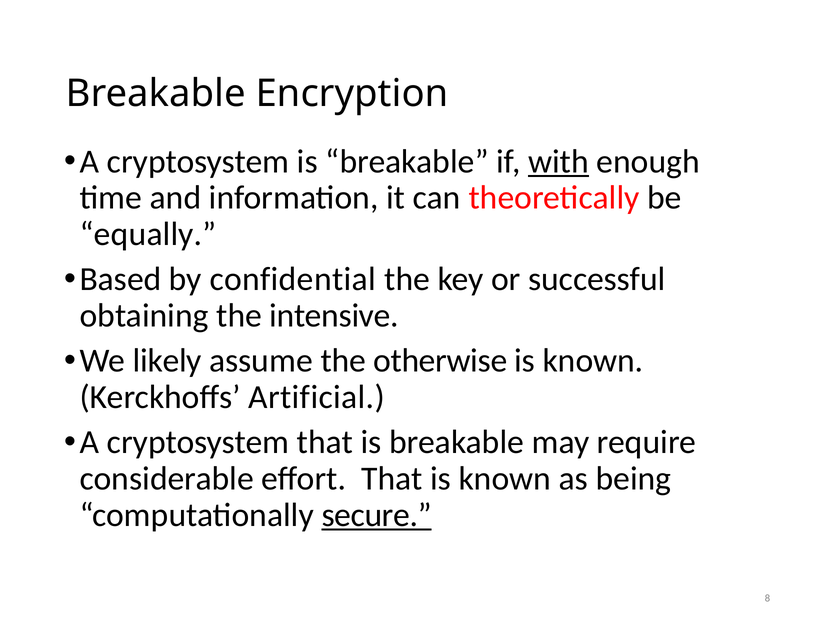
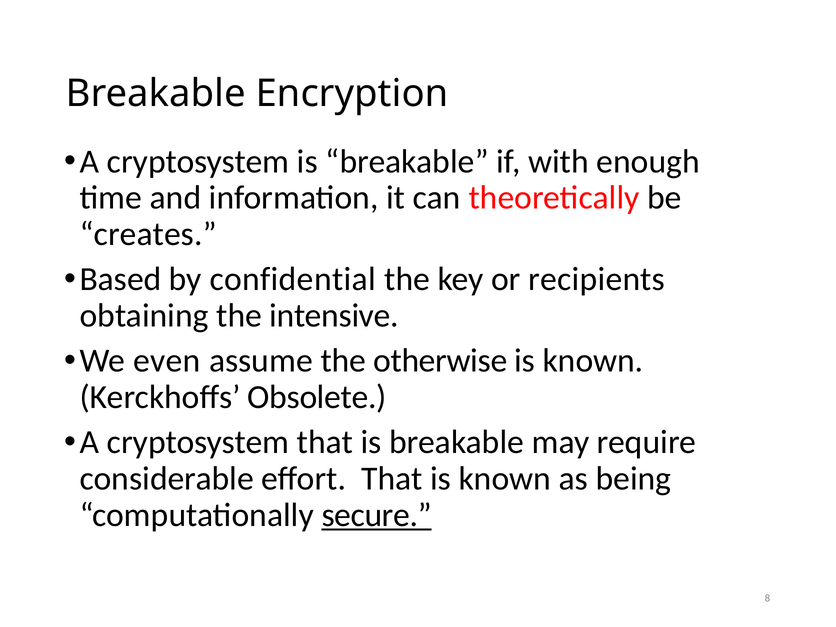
with underline: present -> none (559, 161)
equally: equally -> creates (148, 234)
successful: successful -> recipients (597, 279)
likely: likely -> even (167, 361)
Artificial: Artificial -> Obsolete (317, 397)
